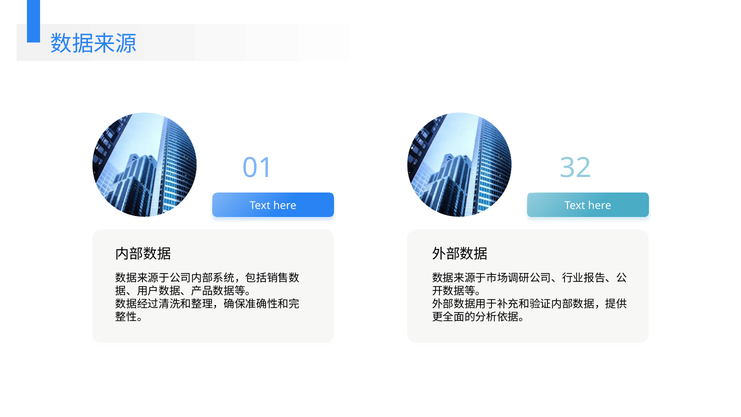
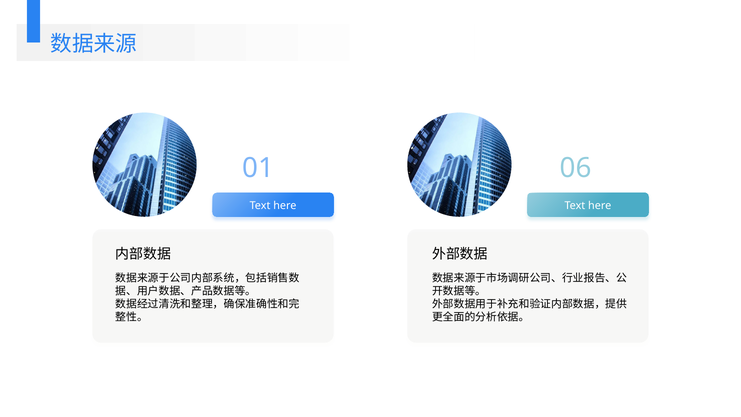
32: 32 -> 06 (576, 168)
